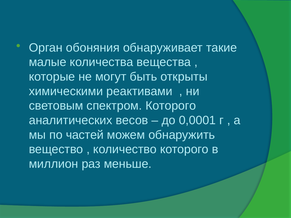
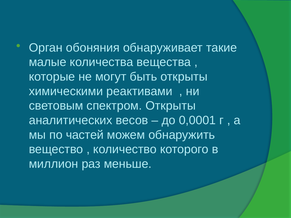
спектром Которого: Которого -> Открыты (171, 106)
